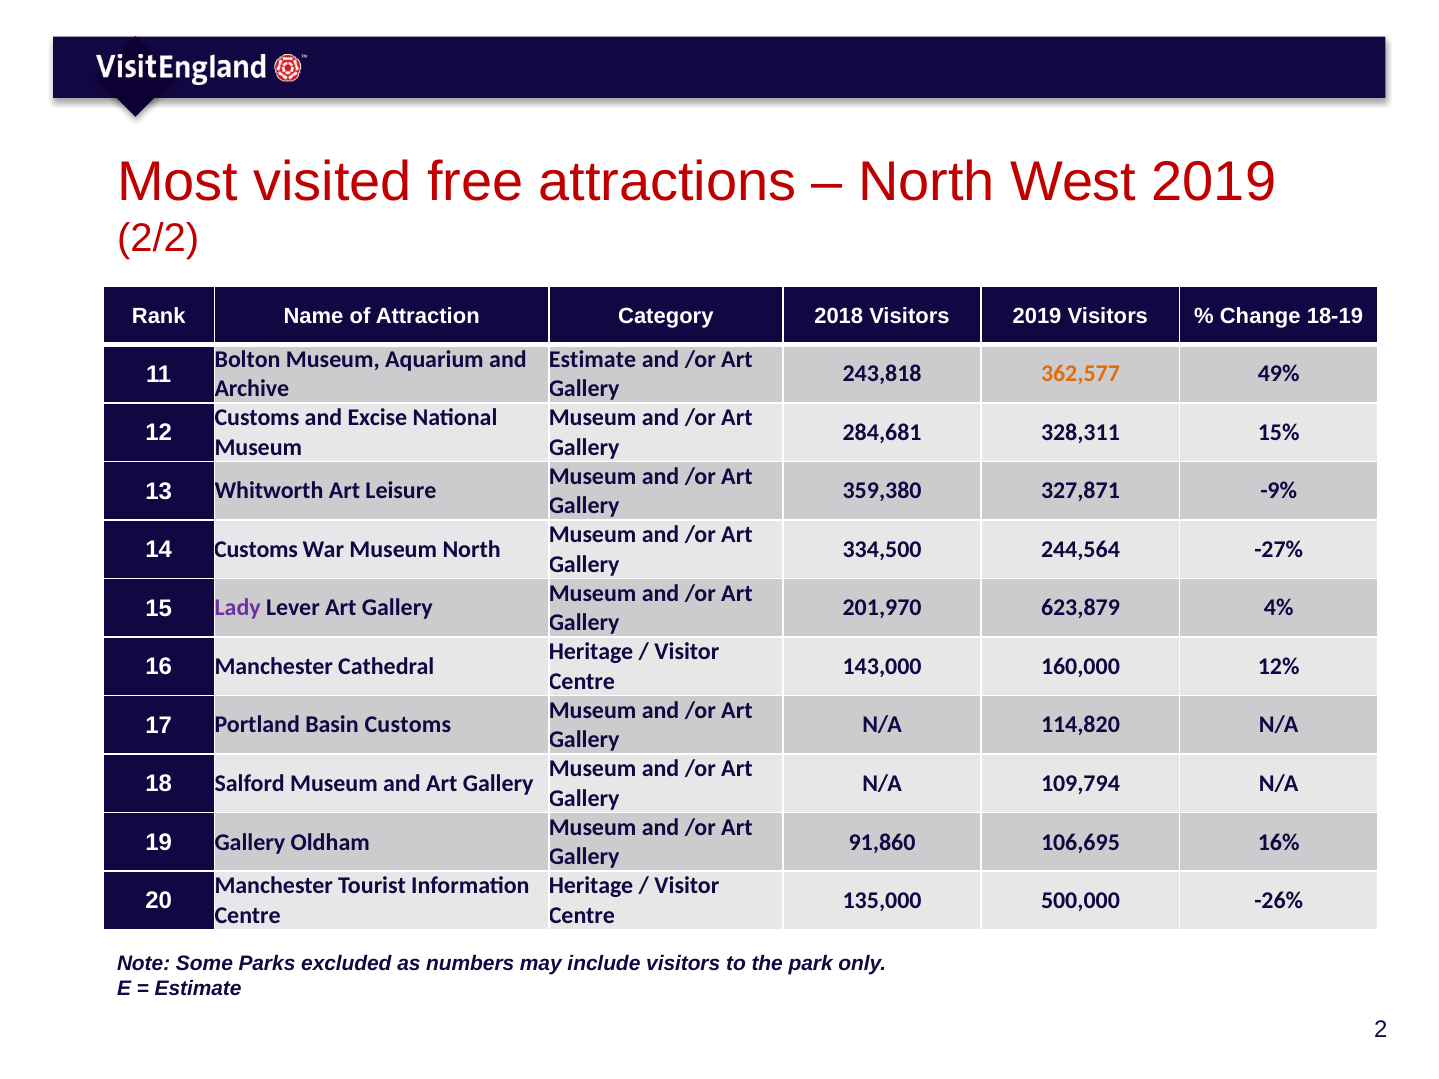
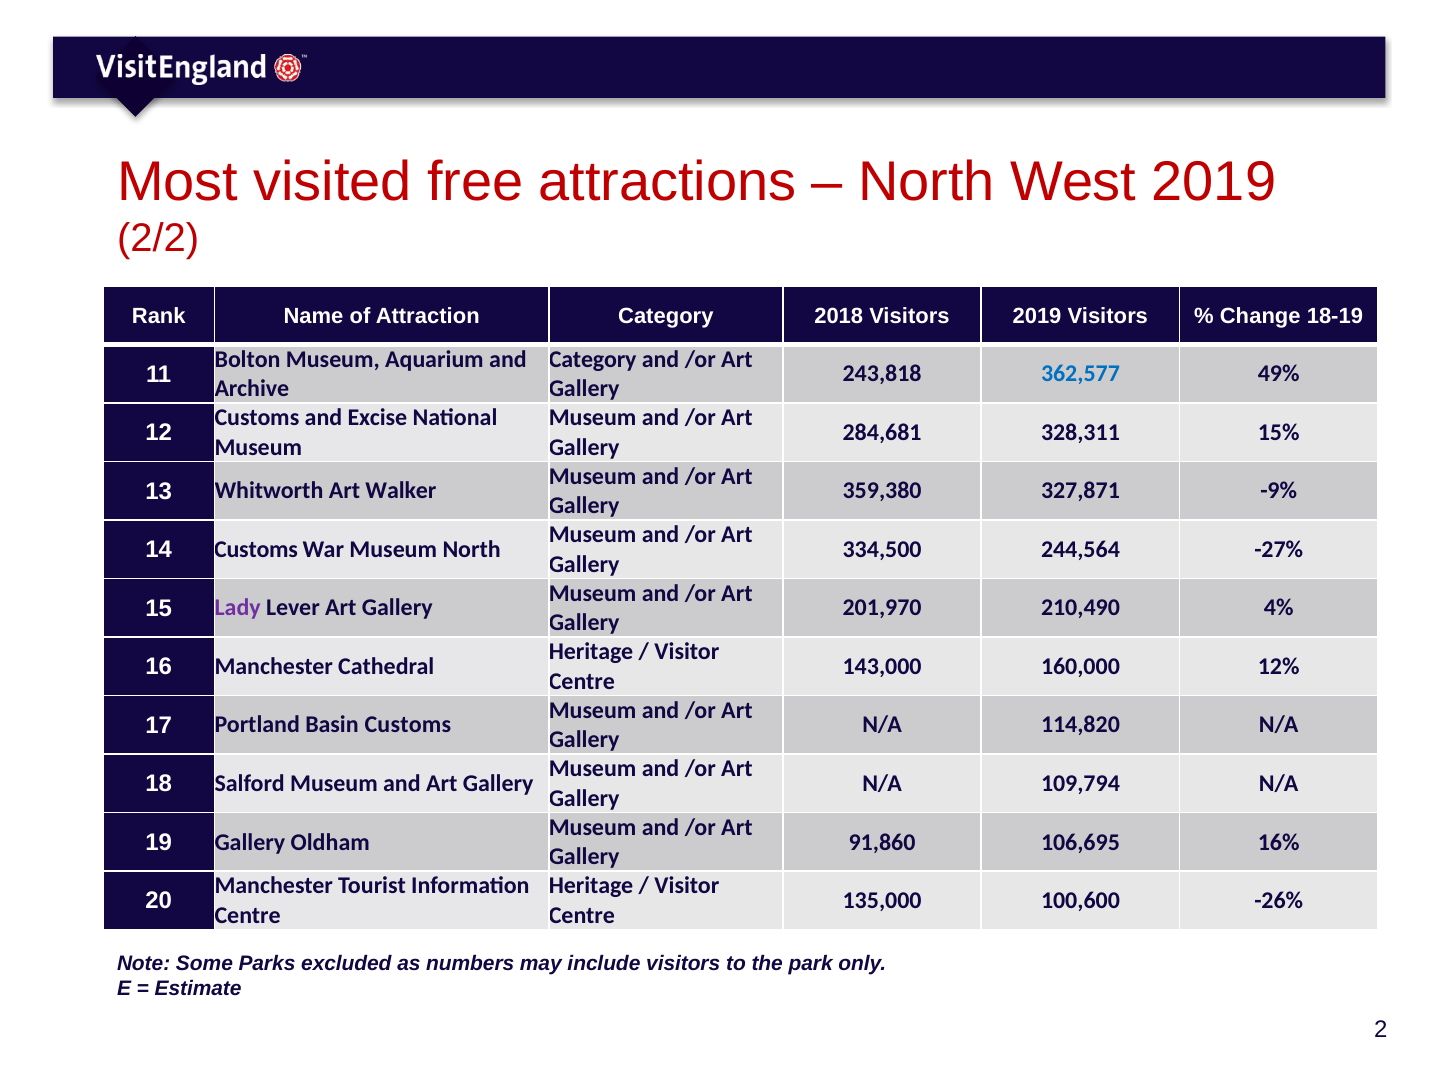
Estimate: Estimate -> Category (593, 359)
362,577 colour: orange -> blue (1080, 374)
Leisure: Leisure -> Walker (401, 491)
623,879: 623,879 -> 210,490 (1080, 608)
500,000: 500,000 -> 100,600 (1080, 901)
